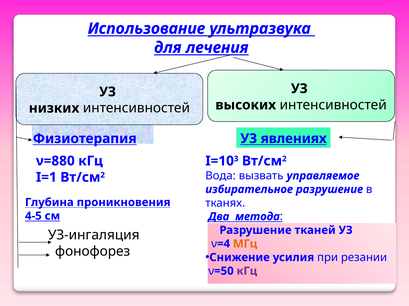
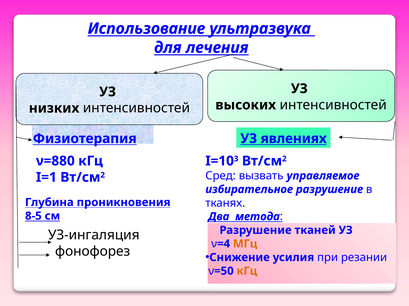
Вода: Вода -> Сред (221, 176)
4-5: 4-5 -> 8-5 (33, 216)
кГц colour: purple -> orange (247, 272)
